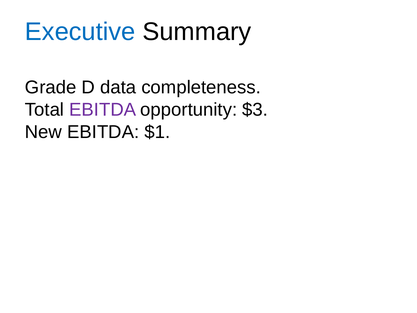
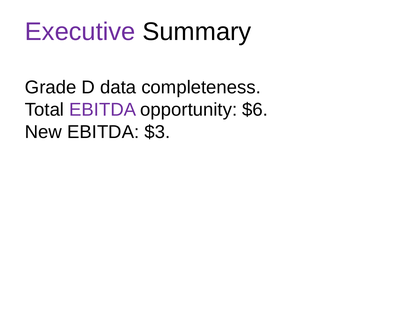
Executive colour: blue -> purple (80, 32)
$3: $3 -> $6 (255, 110)
$1: $1 -> $3 (157, 132)
